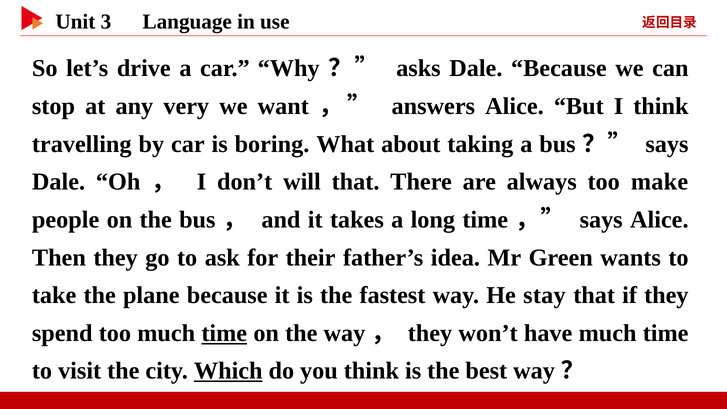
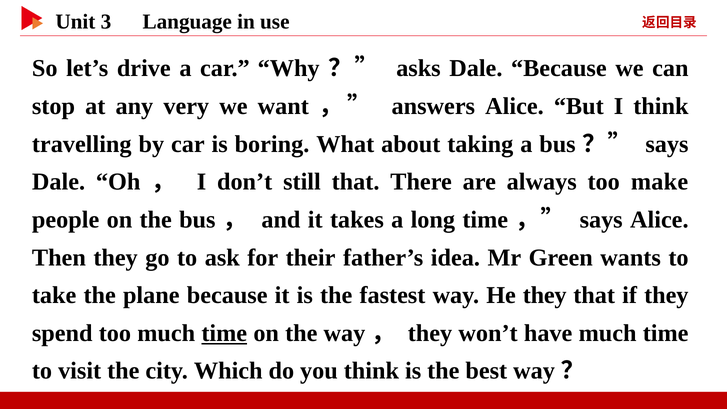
will: will -> still (302, 182)
He stay: stay -> they (545, 295)
Which underline: present -> none (228, 371)
